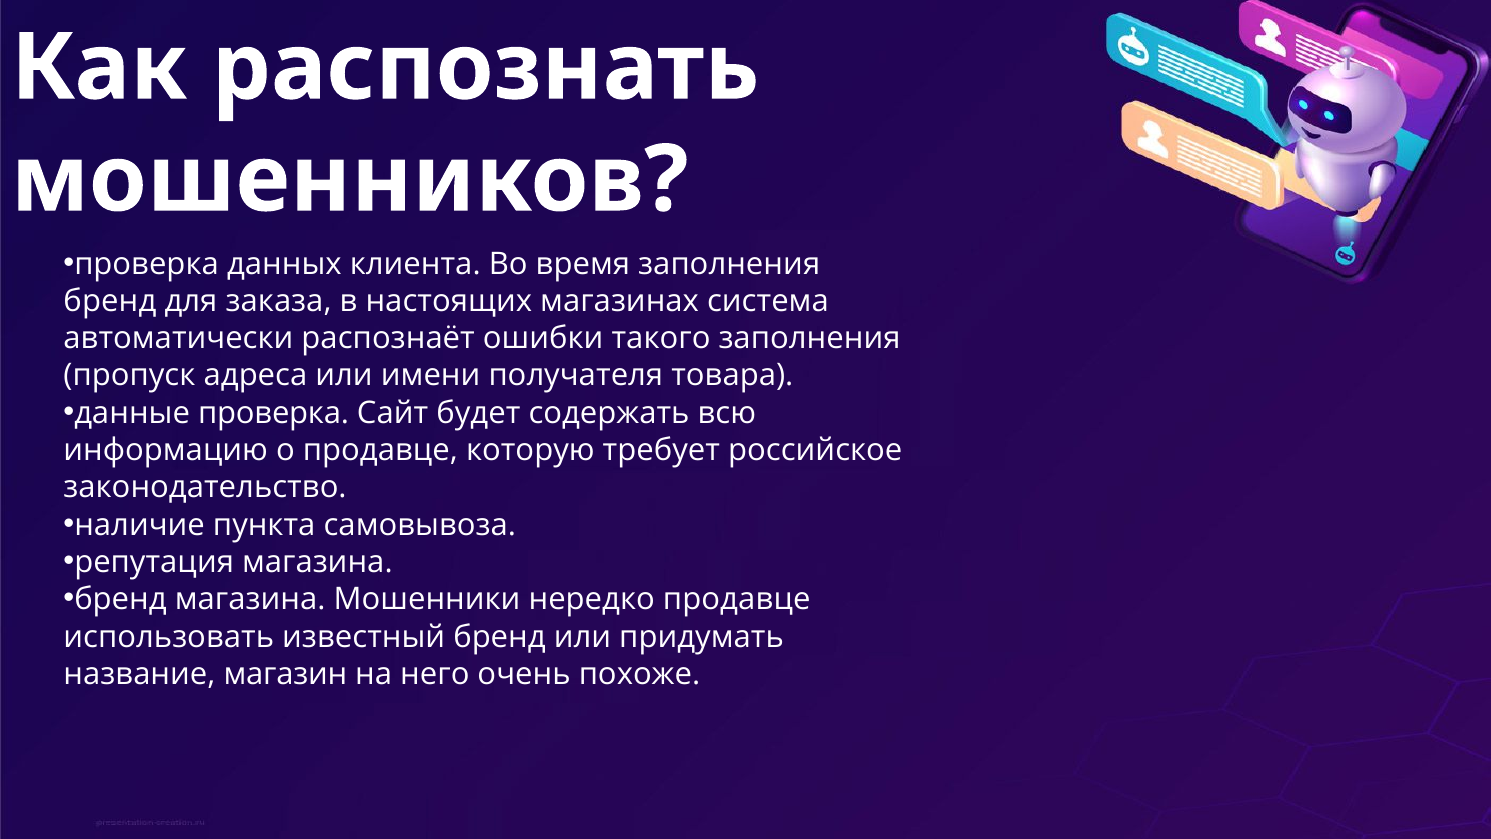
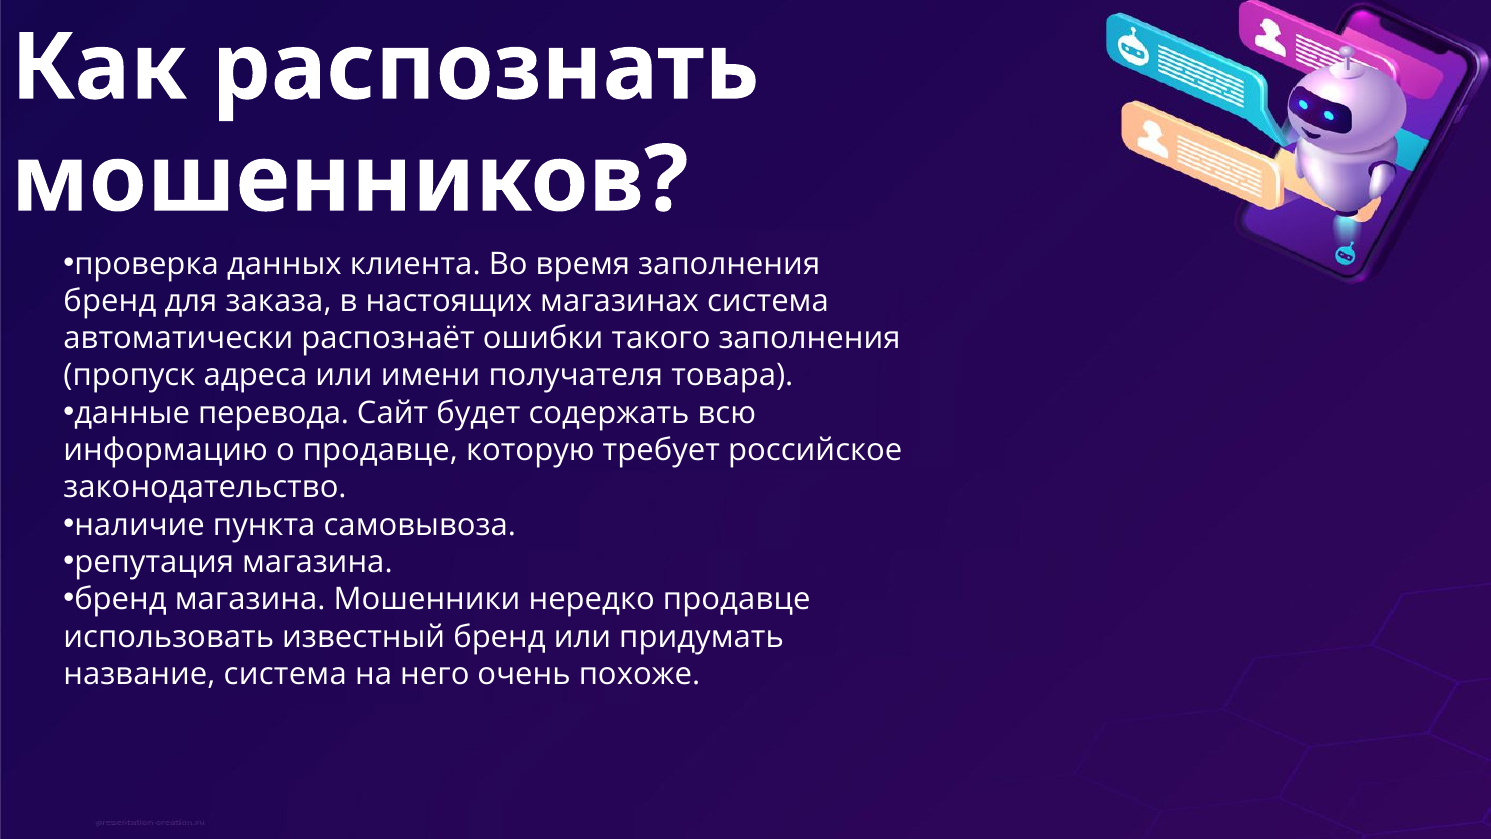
данные проверка: проверка -> перевода (274, 413)
название магазин: магазин -> система (285, 674)
